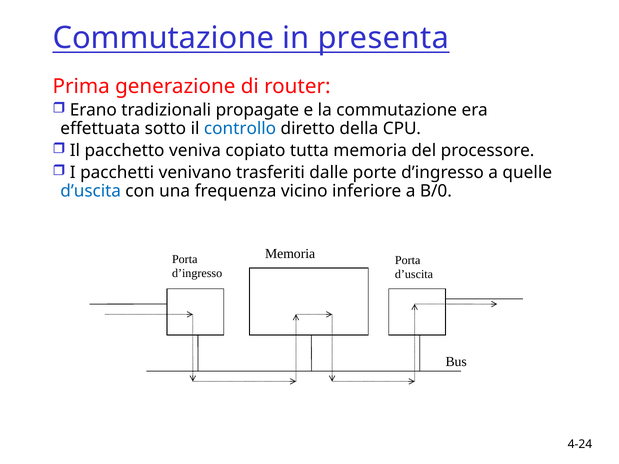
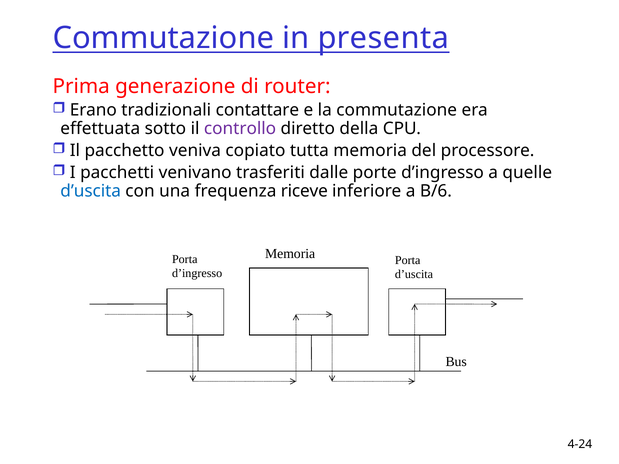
propagate: propagate -> contattare (257, 110)
controllo colour: blue -> purple (240, 129)
vicino: vicino -> riceve (304, 191)
B/0: B/0 -> B/6 (436, 191)
